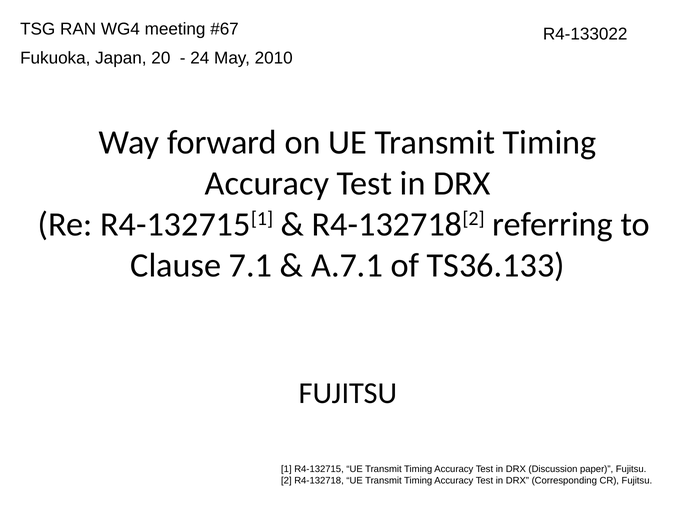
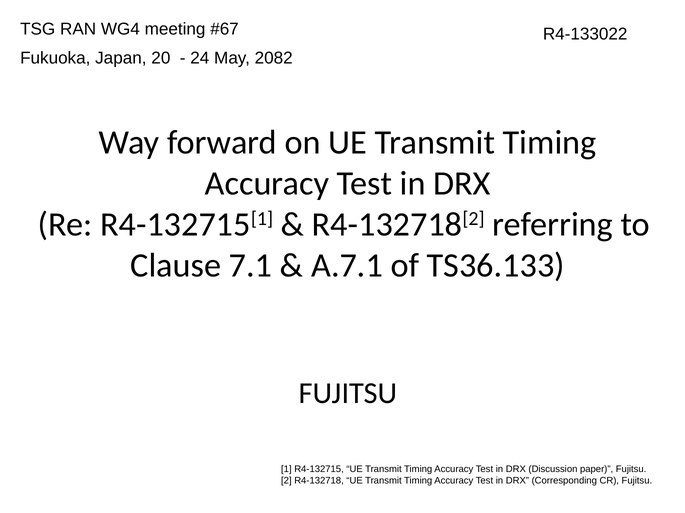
2010: 2010 -> 2082 (274, 58)
